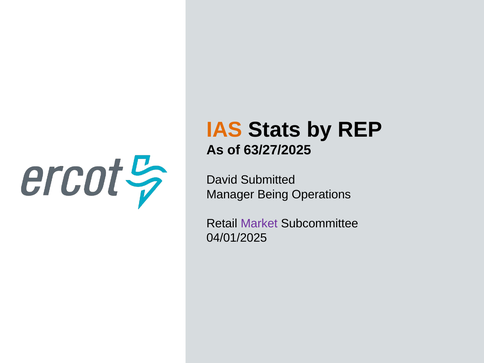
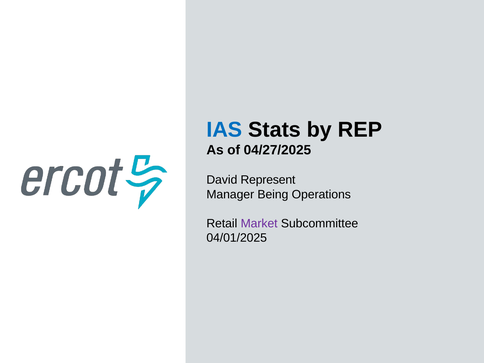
IAS colour: orange -> blue (224, 130)
63/27/2025: 63/27/2025 -> 04/27/2025 (277, 150)
Submitted: Submitted -> Represent (268, 180)
